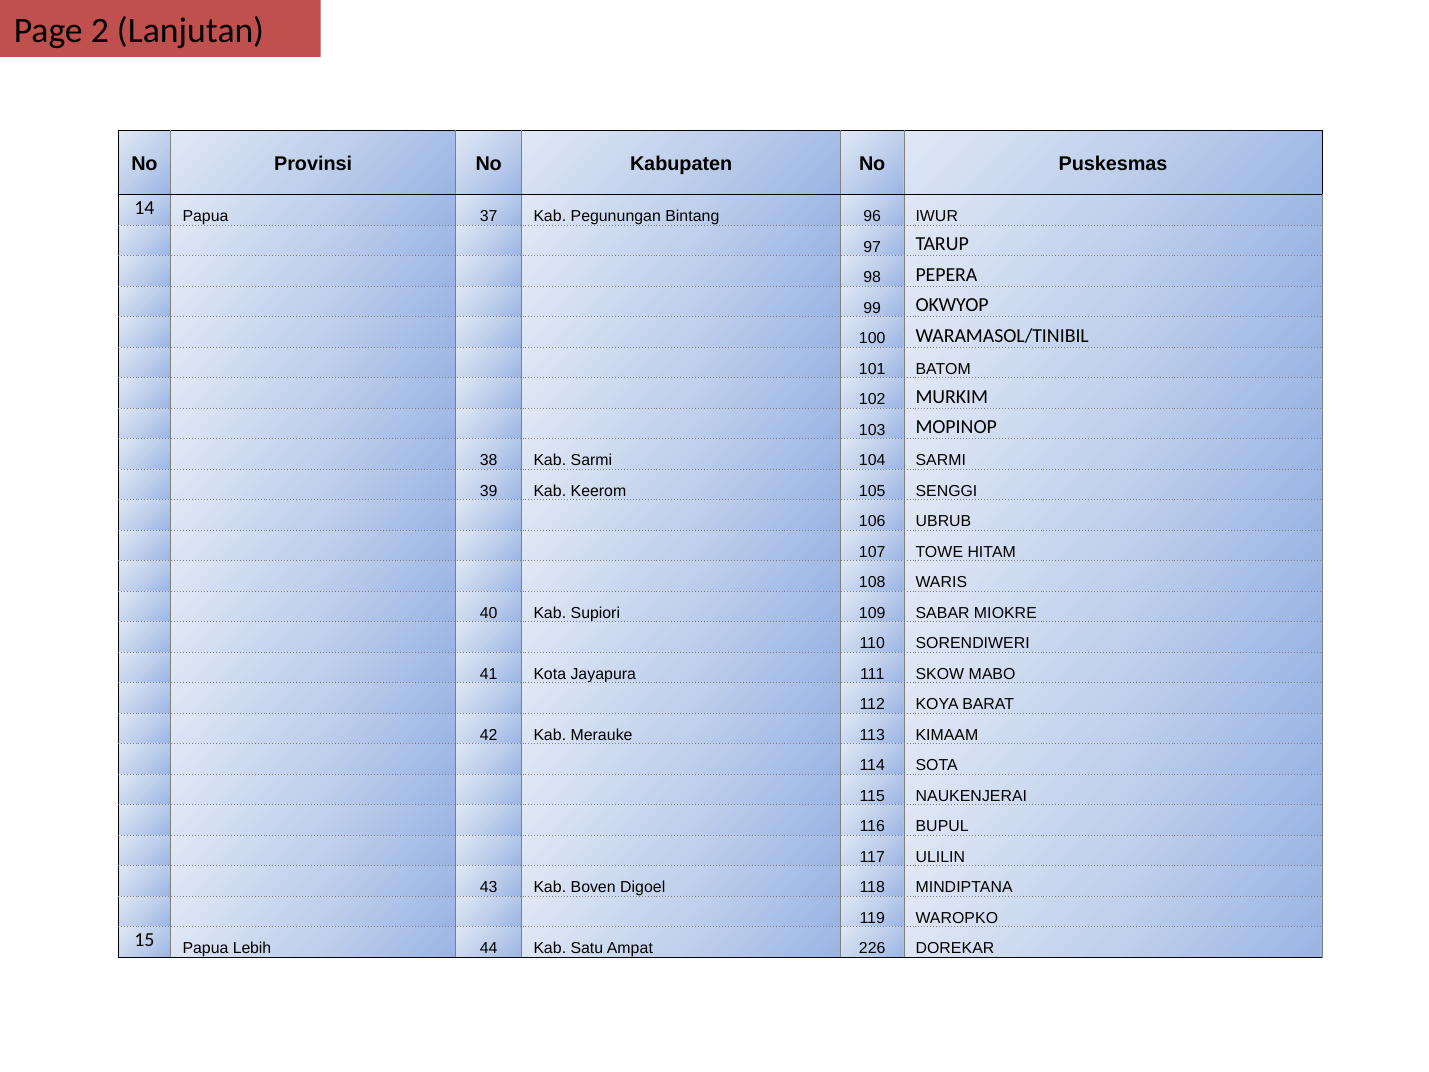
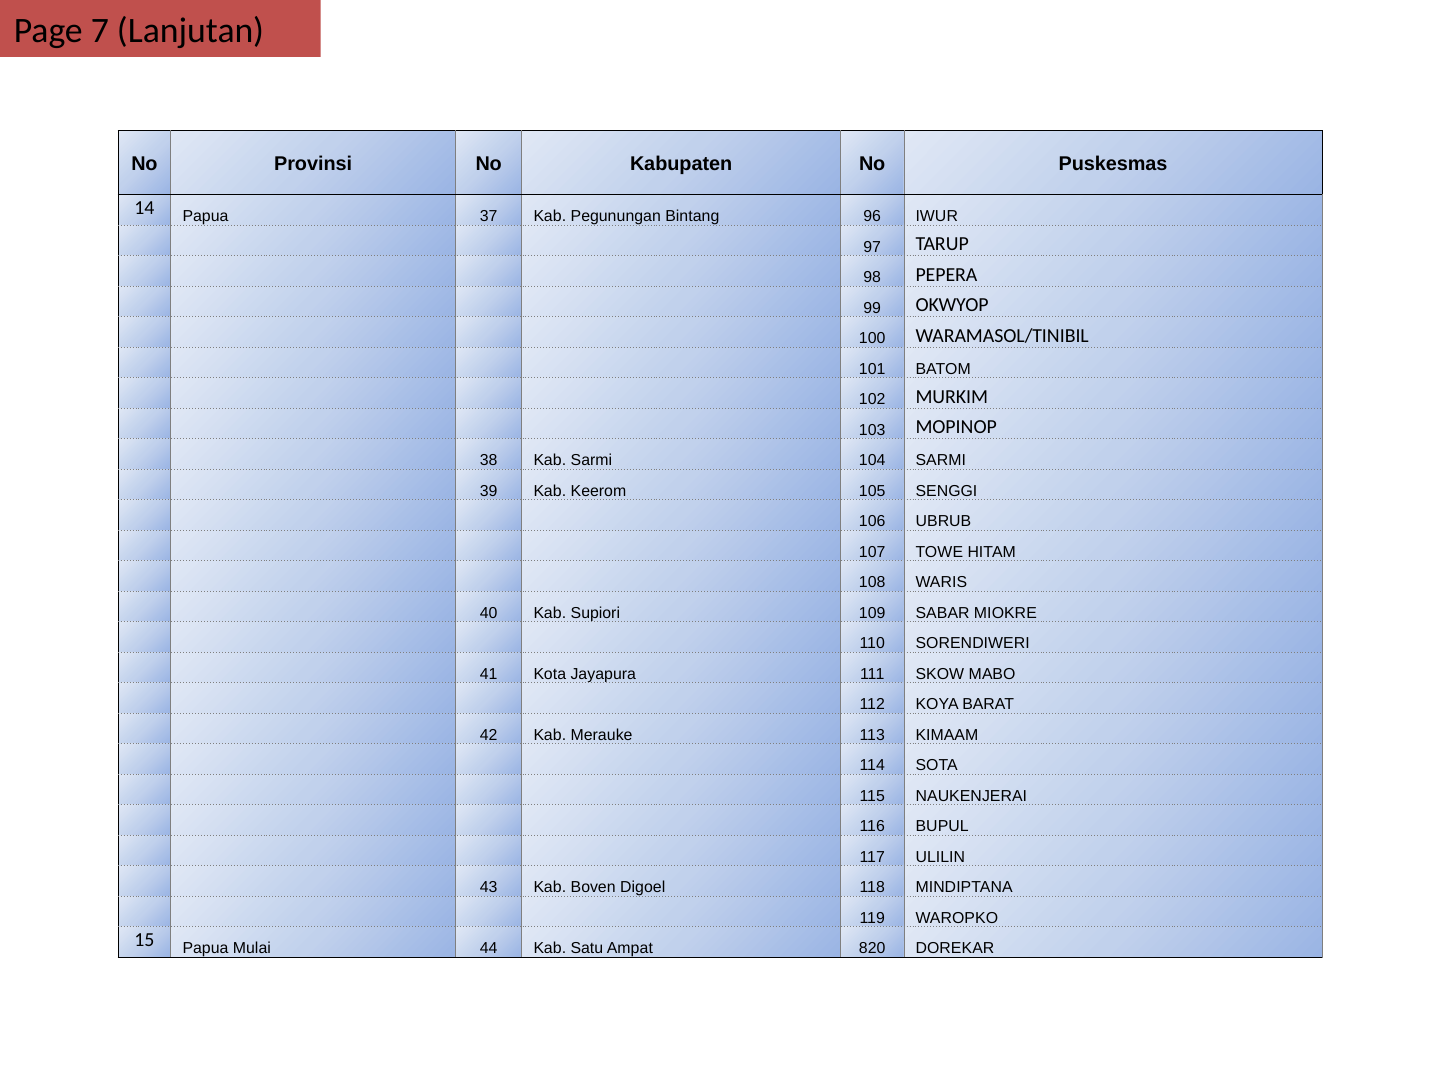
2: 2 -> 7 (100, 31)
Lebih: Lebih -> Mulai (252, 948)
226: 226 -> 820 (872, 948)
